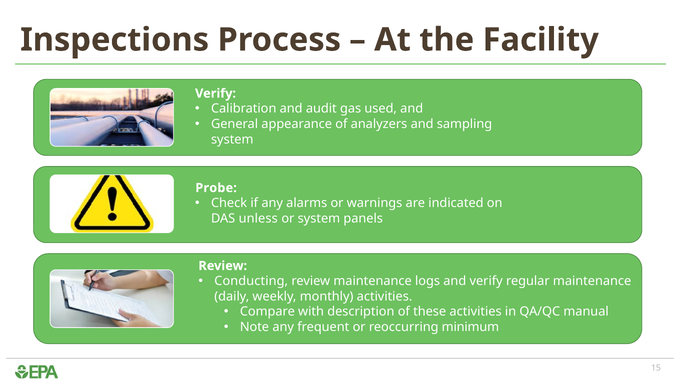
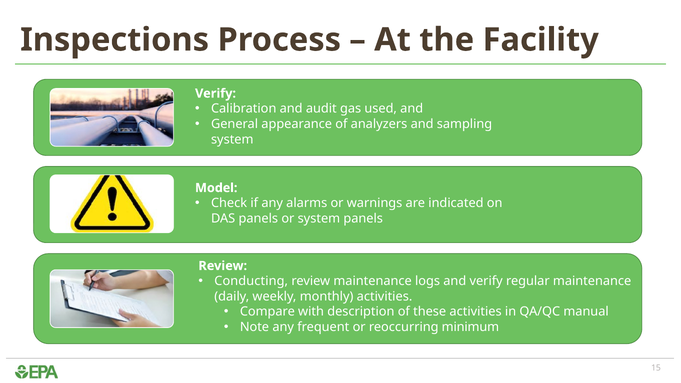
Probe: Probe -> Model (216, 188)
DAS unless: unless -> panels (258, 219)
